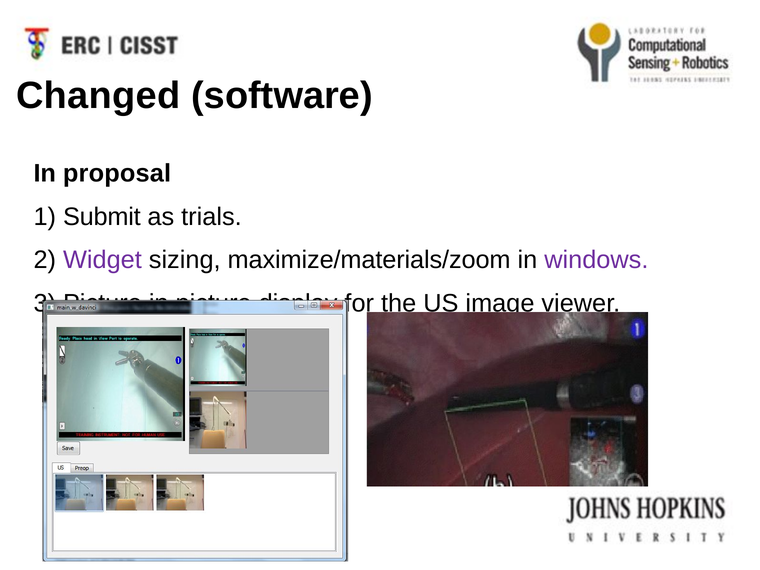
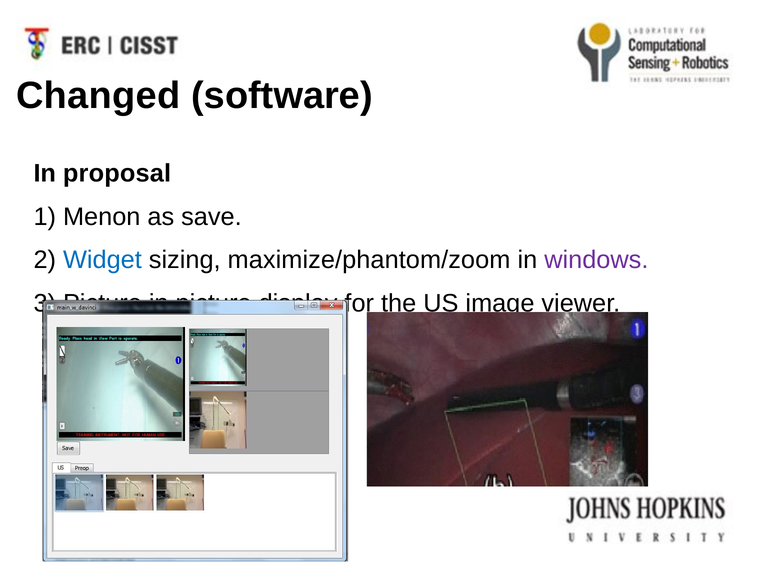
Submit: Submit -> Menon (102, 217)
trials: trials -> save (211, 217)
Widget colour: purple -> blue (102, 260)
maximize/materials/zoom: maximize/materials/zoom -> maximize/phantom/zoom (369, 260)
